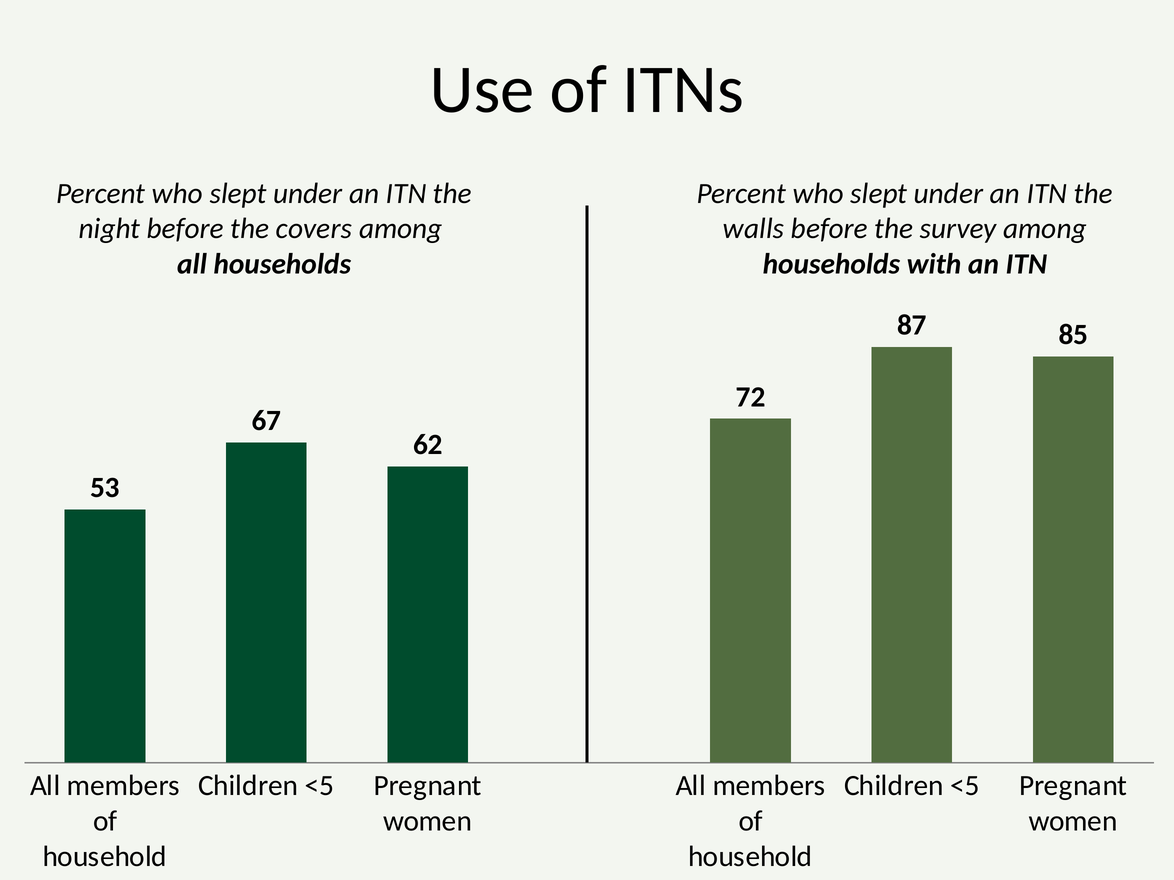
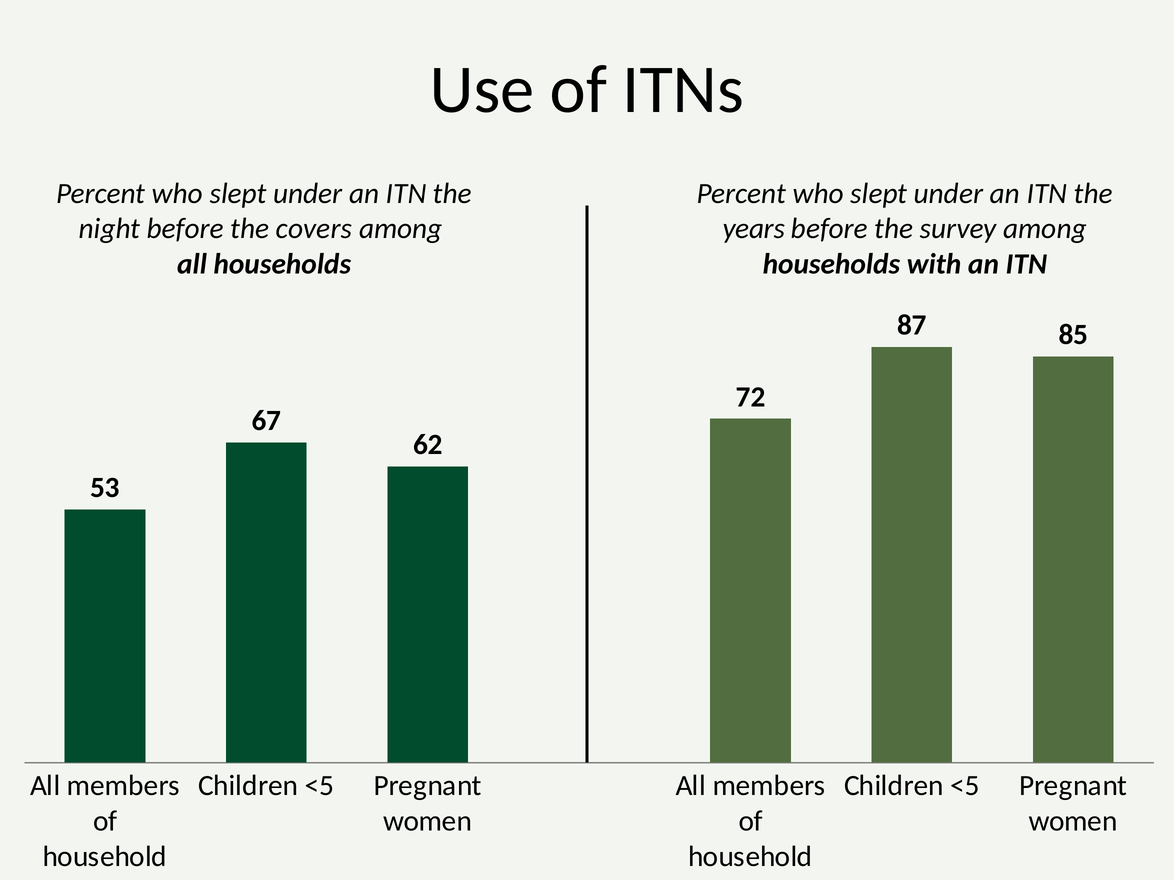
walls: walls -> years (754, 229)
